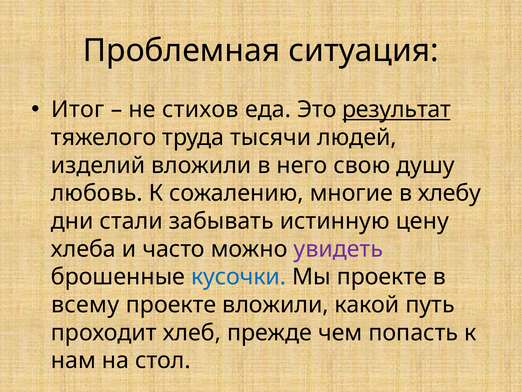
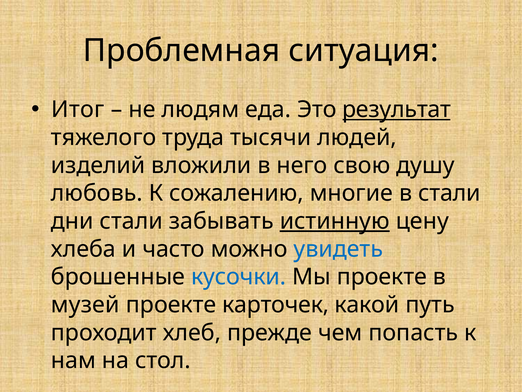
стихов: стихов -> людям (200, 110)
в хлебу: хлебу -> стали (449, 193)
истинную underline: none -> present (335, 221)
увидеть colour: purple -> blue (338, 249)
всему: всему -> музей (85, 304)
проекте вложили: вложили -> карточек (276, 304)
